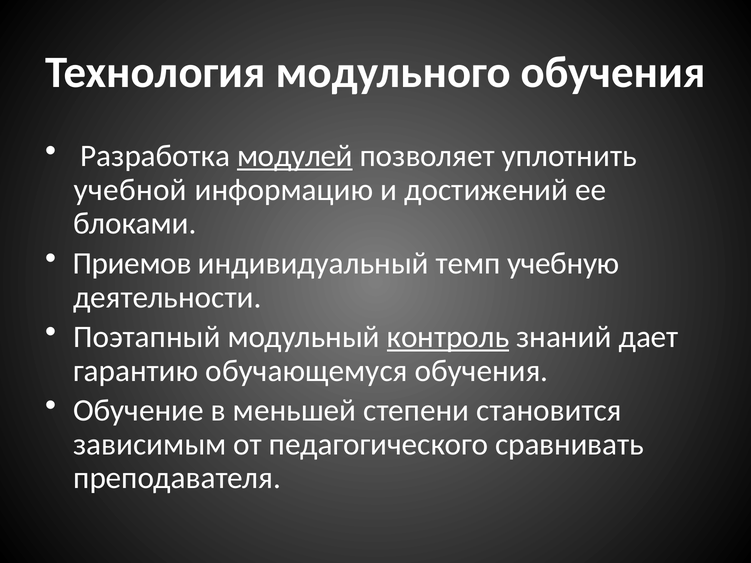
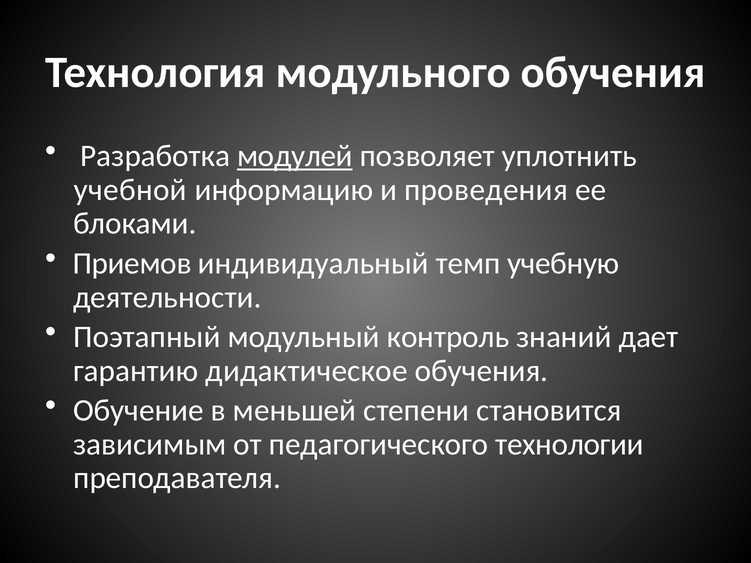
достижений: достижений -> проведения (486, 190)
контроль underline: present -> none (448, 337)
обучающемуся: обучающемуся -> дидактическое (307, 371)
сравнивать: сравнивать -> технологии (570, 445)
